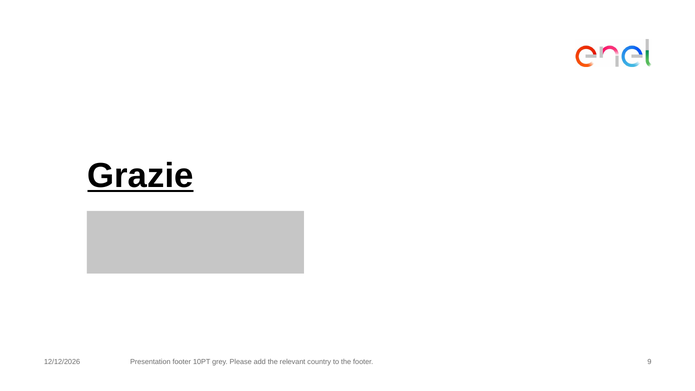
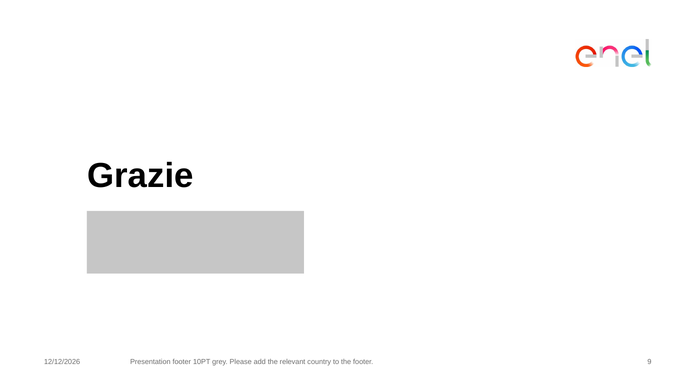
Grazie underline: present -> none (141, 176)
